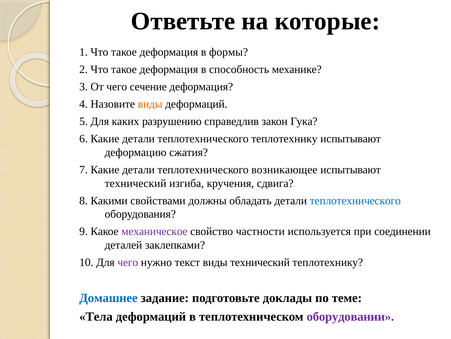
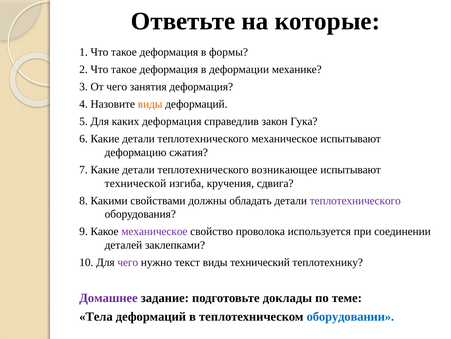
способность: способность -> деформации (239, 69)
сечение: сечение -> занятия (148, 87)
каких разрушению: разрушению -> деформация (172, 121)
теплотехнического теплотехнику: теплотехнику -> механическое (284, 139)
технический: технический -> технической (136, 183)
теплотехнического colour: blue -> purple (355, 200)
частности: частности -> проволока (260, 231)
Домашнее colour: blue -> purple (108, 297)
оборудовании colour: purple -> blue (350, 316)
